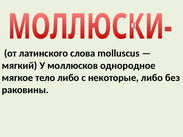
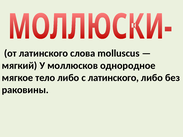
с некоторые: некоторые -> латинского (113, 78)
